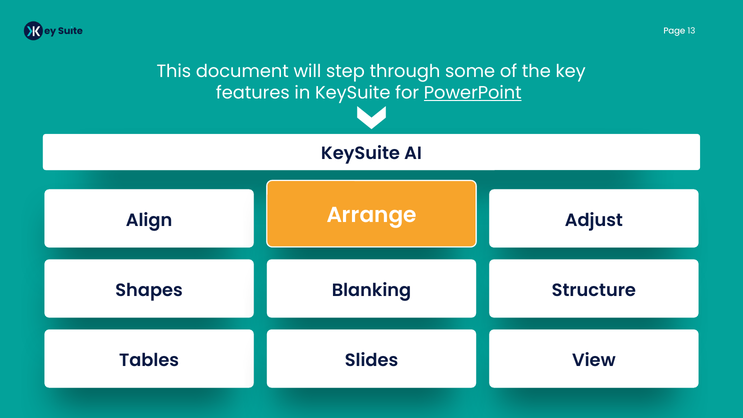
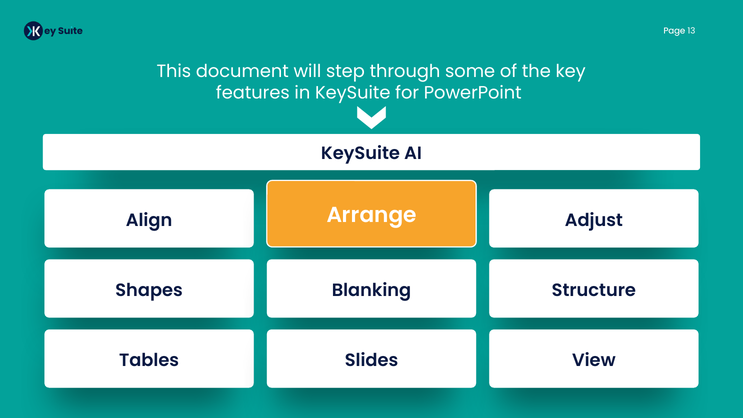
PowerPoint underline: present -> none (473, 93)
